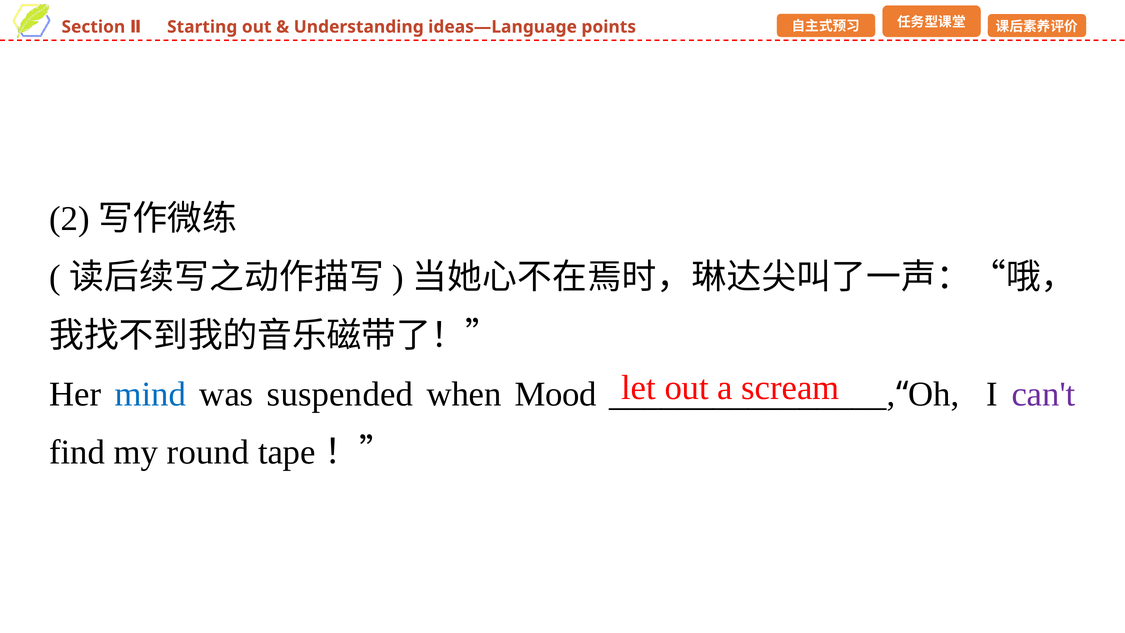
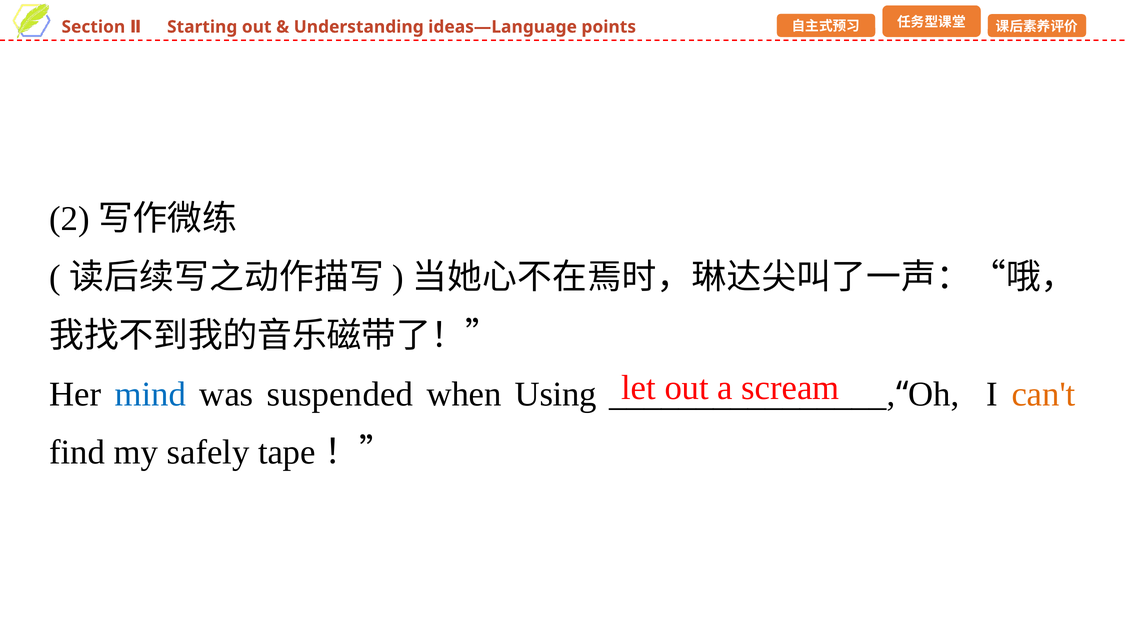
Mood: Mood -> Using (556, 394)
can't colour: purple -> orange (1043, 394)
round: round -> safely (208, 452)
